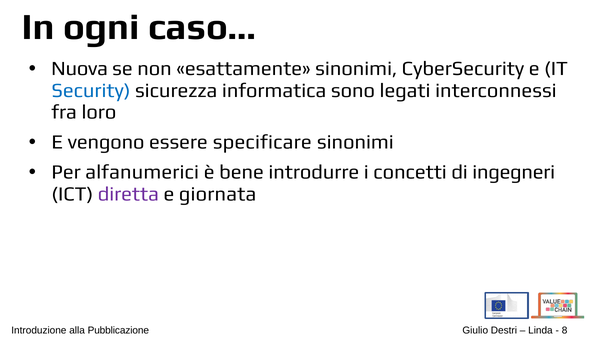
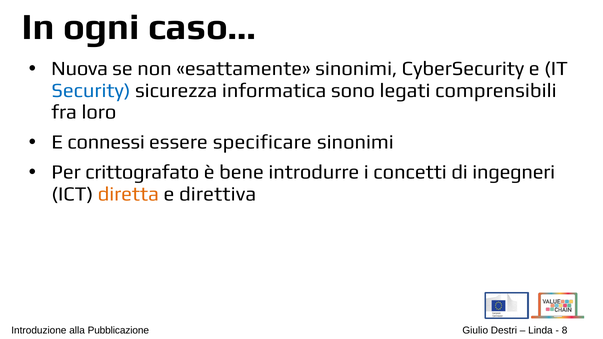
interconnessi: interconnessi -> comprensibili (496, 91)
vengono: vengono -> connessi (106, 142)
alfanumerici: alfanumerici -> crittografato (142, 172)
diretta colour: purple -> orange (128, 194)
giornata: giornata -> direttiva (218, 194)
